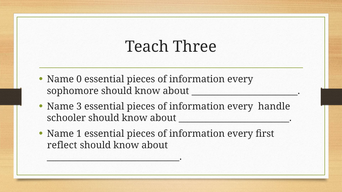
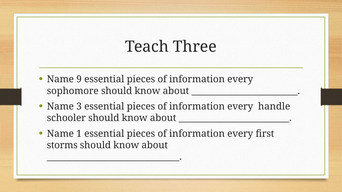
0: 0 -> 9 (79, 79)
reflect: reflect -> storms (62, 146)
